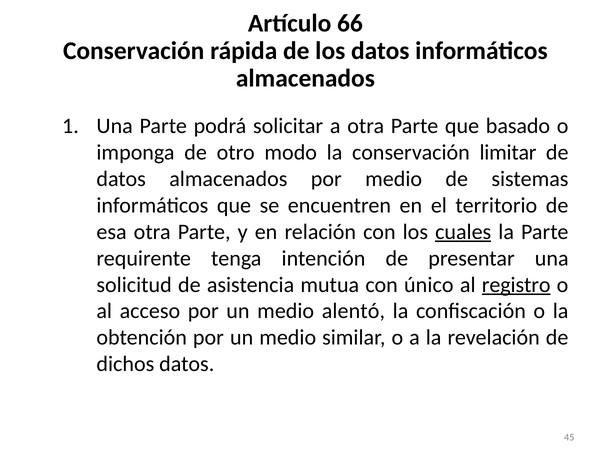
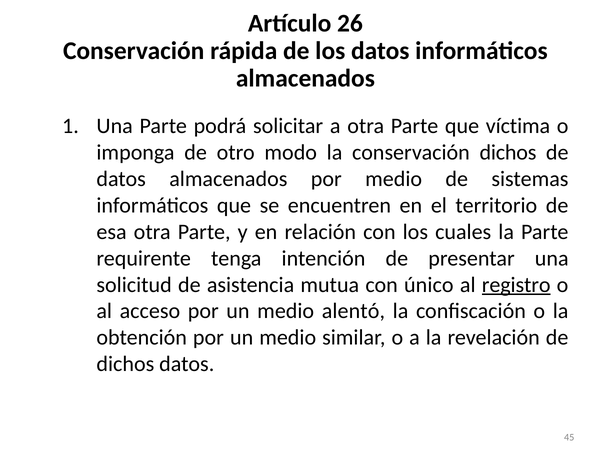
66: 66 -> 26 (350, 23)
basado: basado -> víctima (518, 126)
conservación limitar: limitar -> dichos (508, 153)
cuales underline: present -> none (463, 232)
